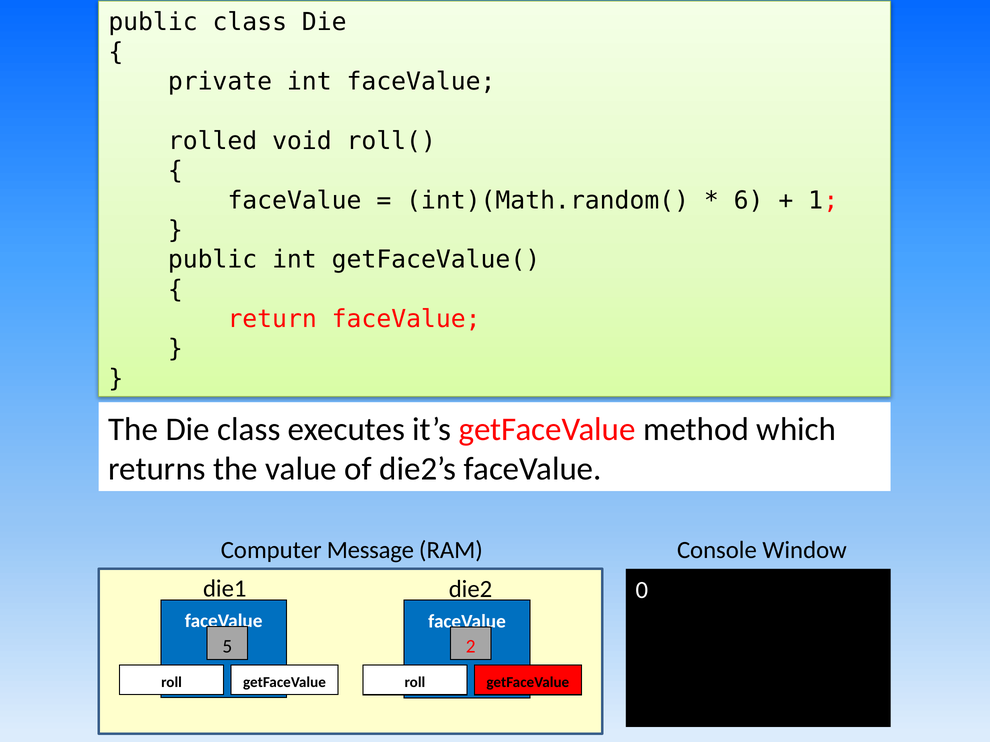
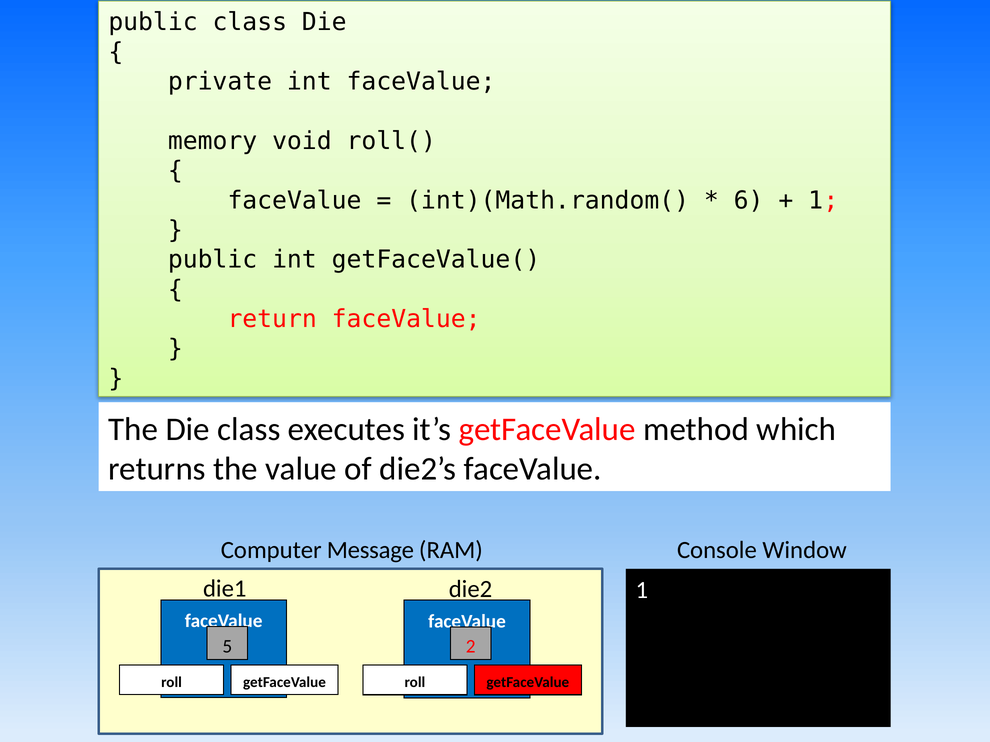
rolled: rolled -> memory (213, 141)
die2 0: 0 -> 1 (642, 591)
